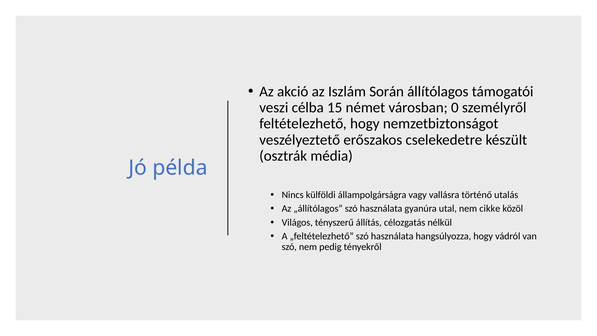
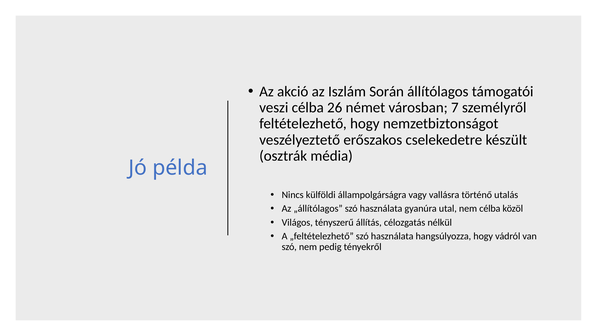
15: 15 -> 26 (335, 108)
0: 0 -> 7 (455, 108)
nem cikke: cikke -> célba (490, 209)
